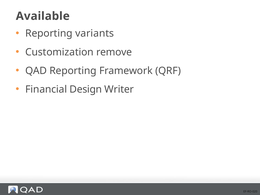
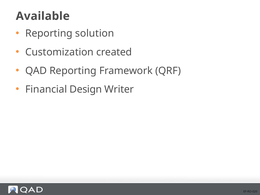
variants: variants -> solution (95, 33)
remove: remove -> created (114, 52)
